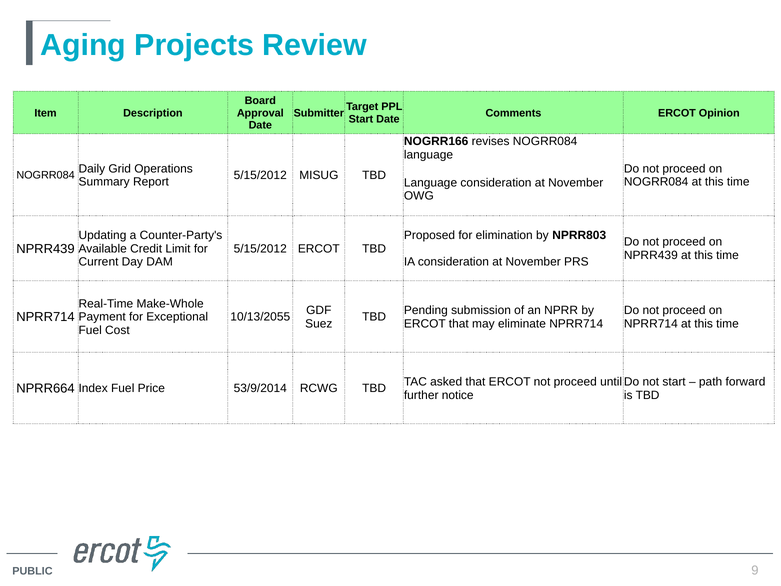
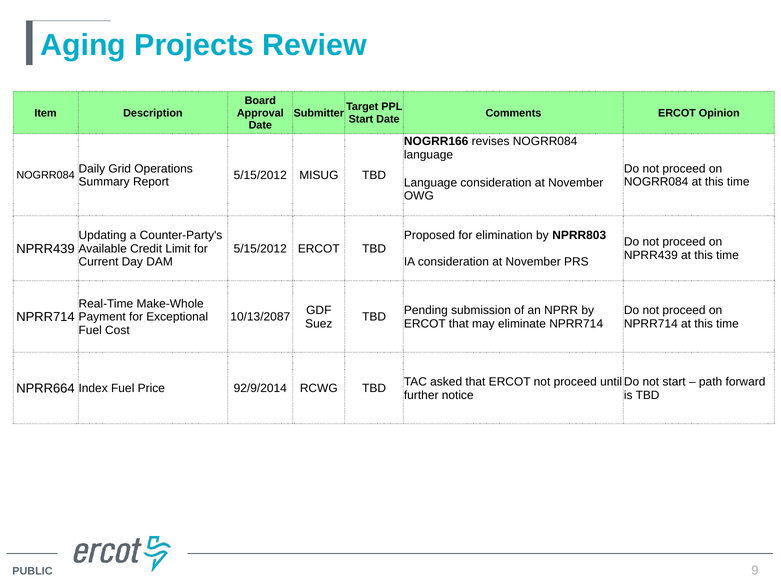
10/13/2055: 10/13/2055 -> 10/13/2087 (260, 317)
53/9/2014: 53/9/2014 -> 92/9/2014 (260, 388)
